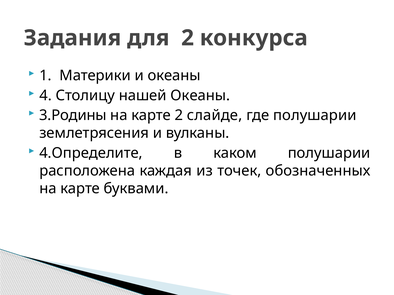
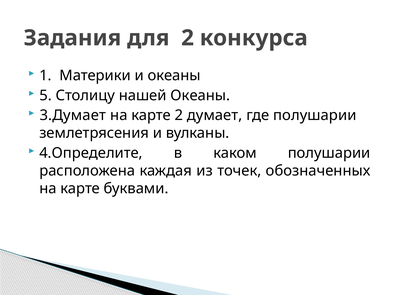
4: 4 -> 5 (46, 96)
3.Родины: 3.Родины -> 3.Думает (73, 116)
слайде: слайде -> думает (215, 116)
